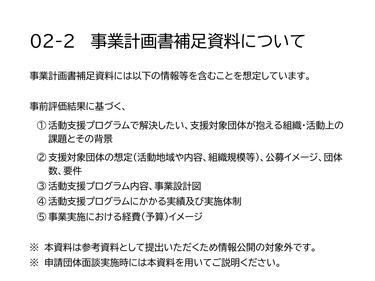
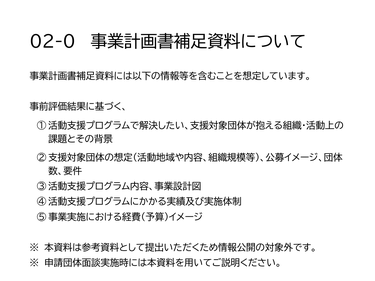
02-2: 02-2 -> 02-0 (52, 42)
